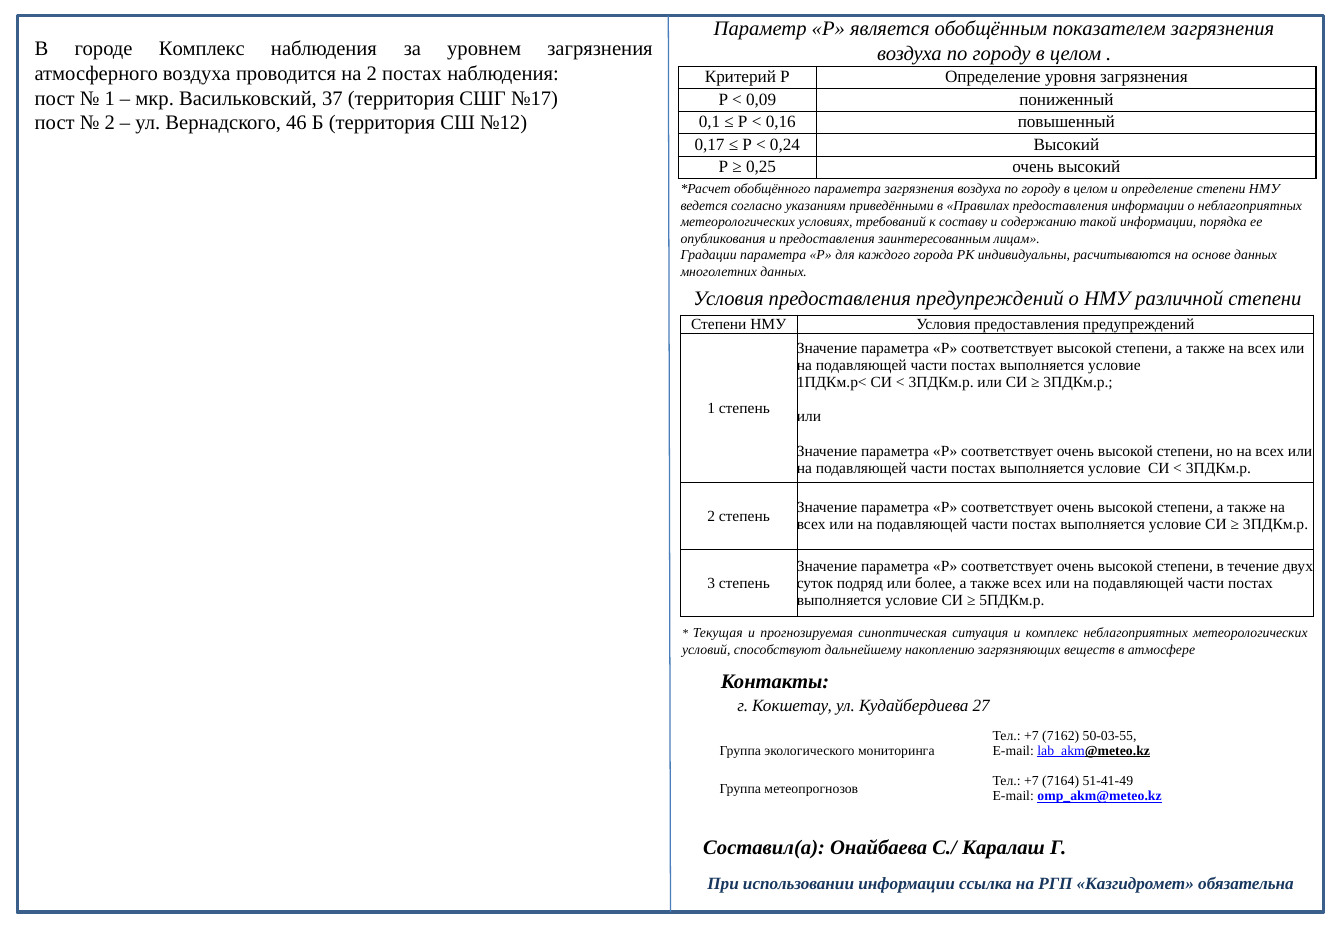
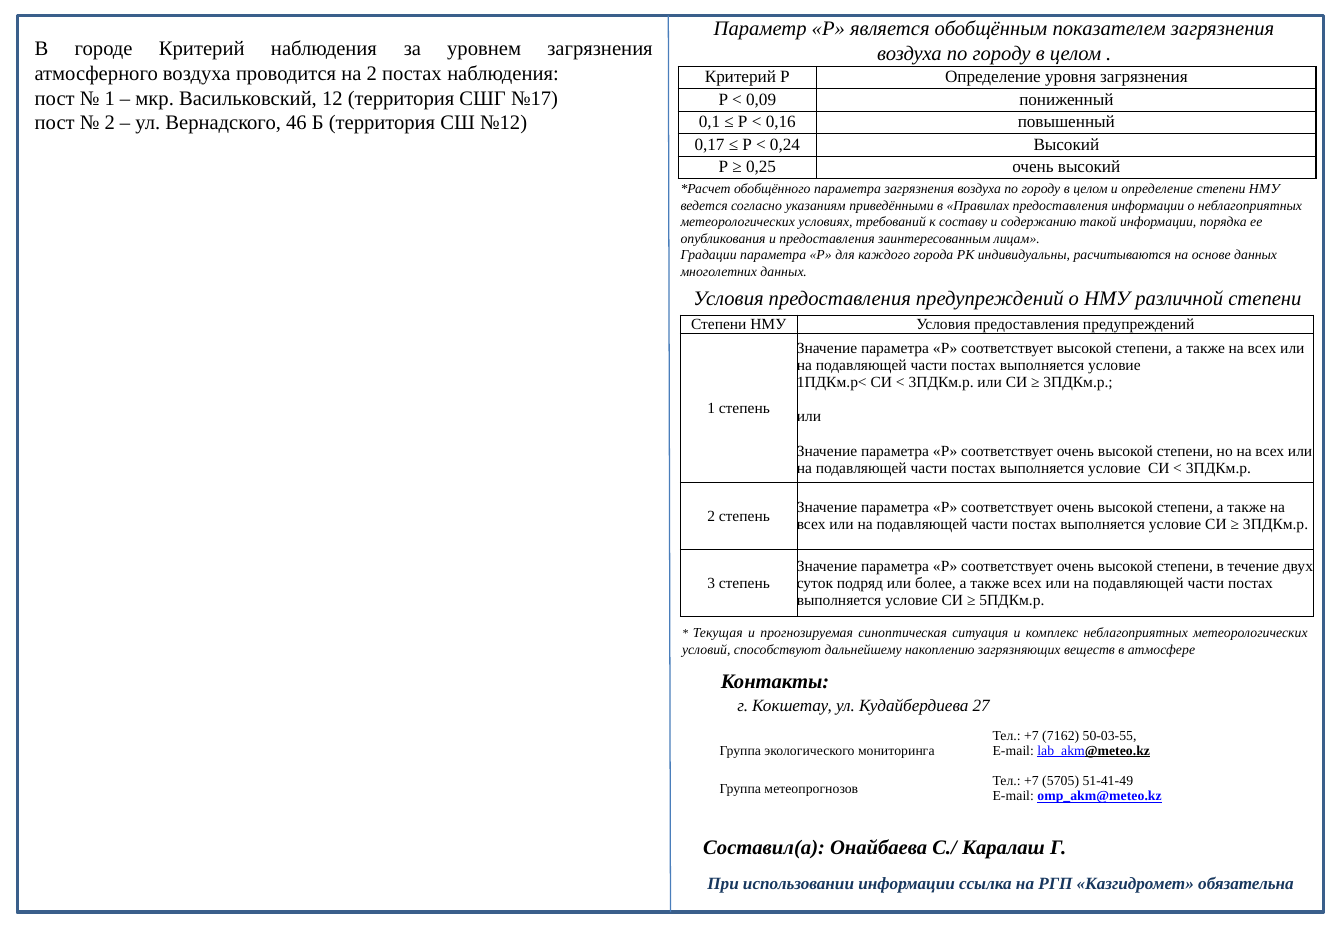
городе Комплекс: Комплекс -> Критерий (202, 49)
37: 37 -> 12 (332, 98)
7164: 7164 -> 5705 (1061, 781)
